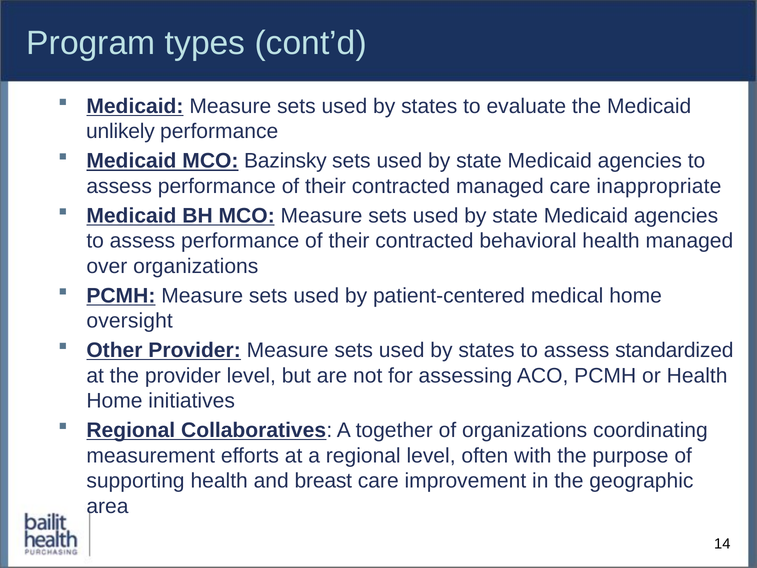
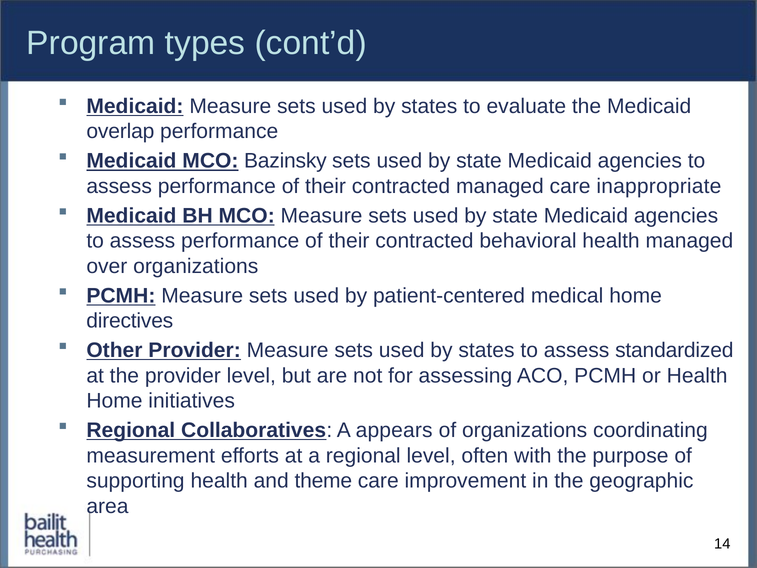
unlikely: unlikely -> overlap (120, 131)
oversight: oversight -> directives (130, 321)
together: together -> appears (394, 430)
breast: breast -> theme (323, 481)
